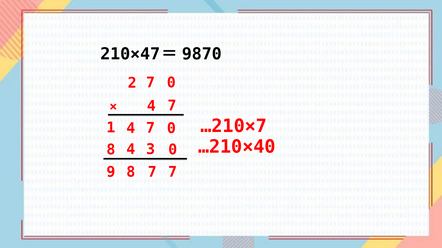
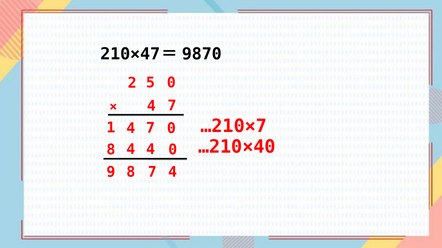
2 7: 7 -> 5 (150, 83)
4 3: 3 -> 4 (151, 150)
8 7 7: 7 -> 4 (173, 172)
